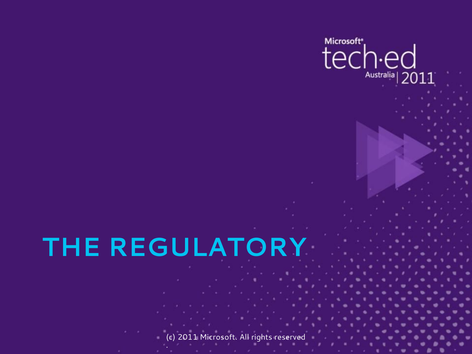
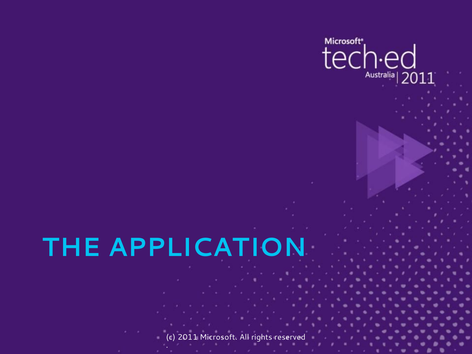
REGULATORY: REGULATORY -> APPLICATION (207, 247)
